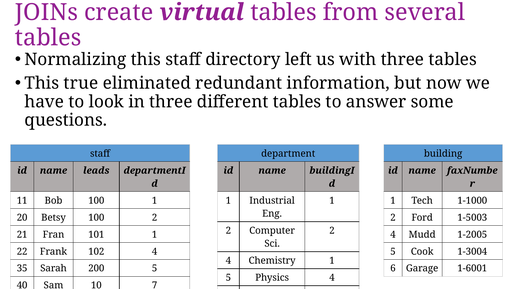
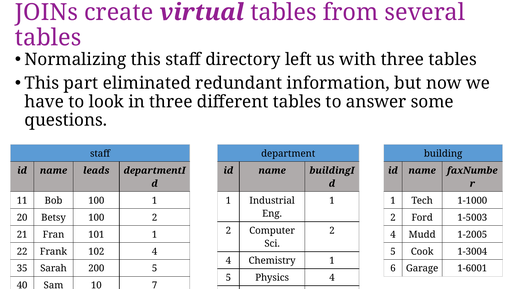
true: true -> part (81, 83)
